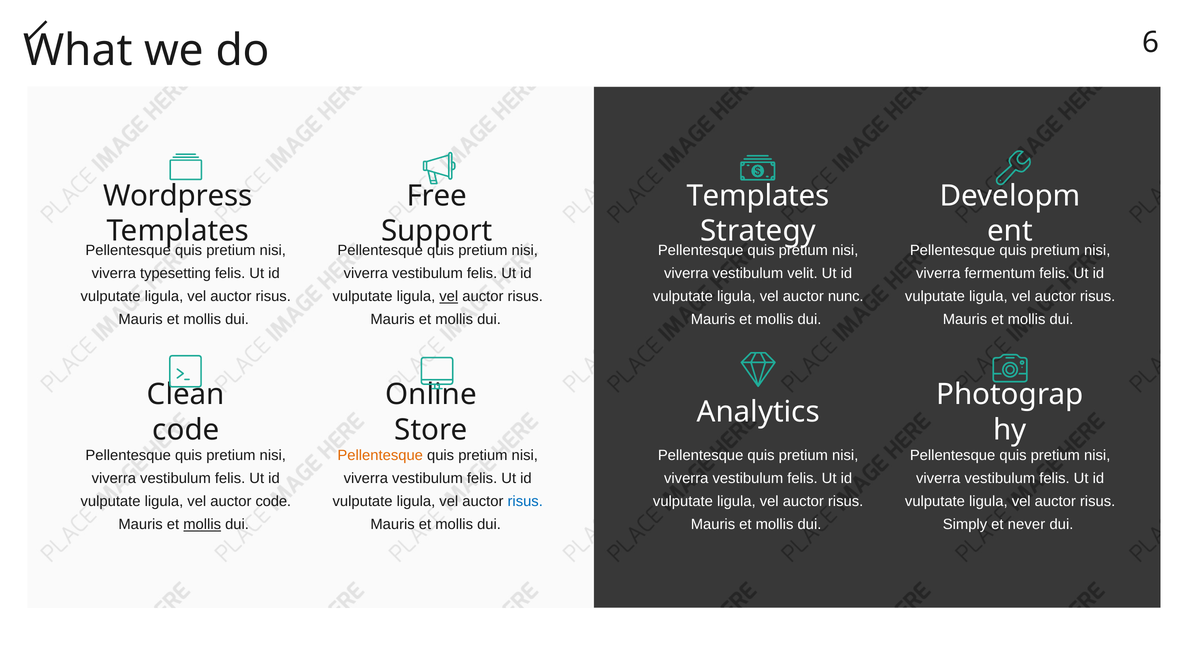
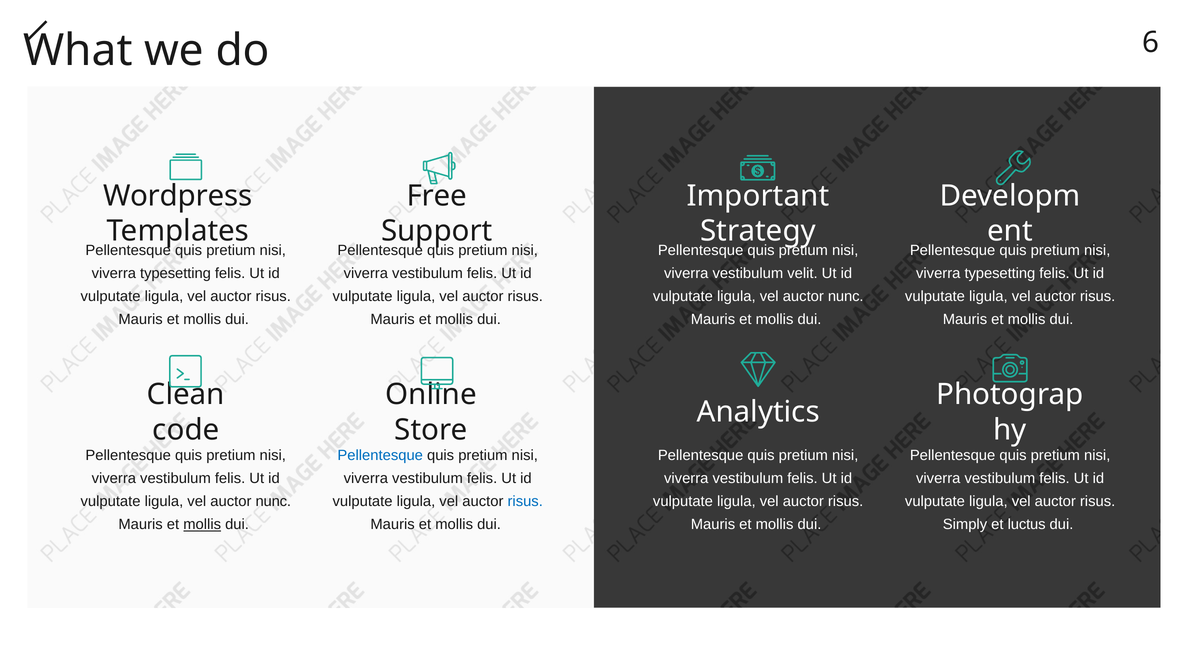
Templates: Templates -> Important (758, 196)
fermentum: fermentum -> typesetting (1000, 274)
vel underline: present -> none (449, 297)
Pellentesque colour: orange -> blue (380, 456)
code: code -> nunc (273, 502)
never: never -> luctus (1027, 525)
